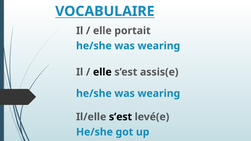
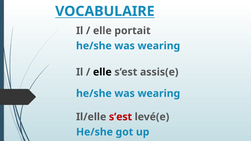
s’est colour: black -> red (120, 117)
